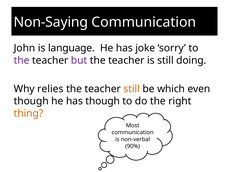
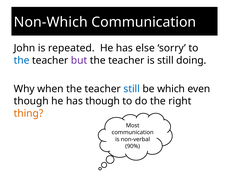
Non-Saying: Non-Saying -> Non-Which (51, 22)
language: language -> repeated (71, 48)
joke: joke -> else (145, 48)
the colour: purple -> blue (22, 60)
relies: relies -> when (50, 89)
still colour: orange -> blue (132, 89)
